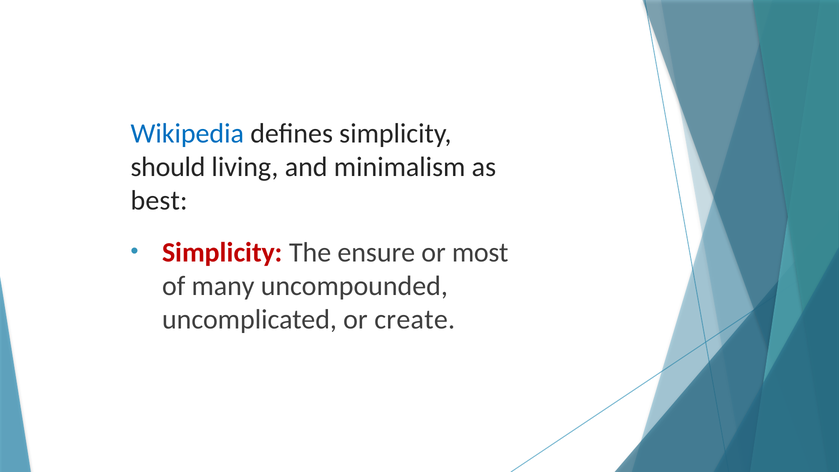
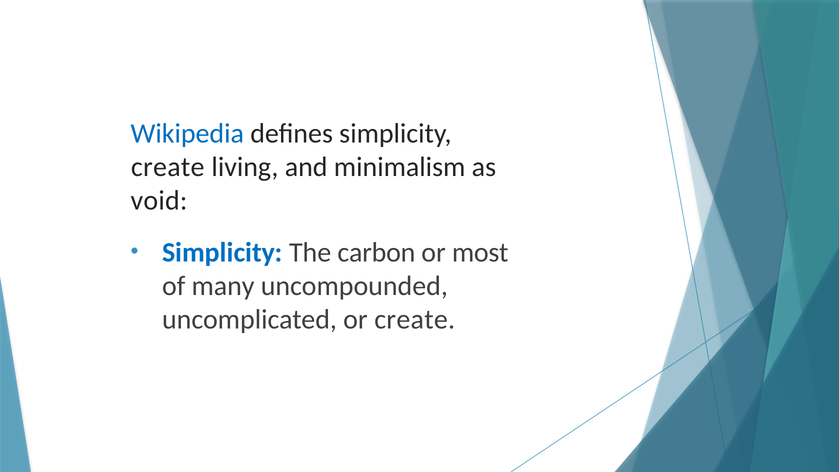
should: should -> create (168, 167)
best: best -> void (159, 201)
Simplicity colour: red -> blue (222, 252)
ensure: ensure -> carbon (376, 252)
